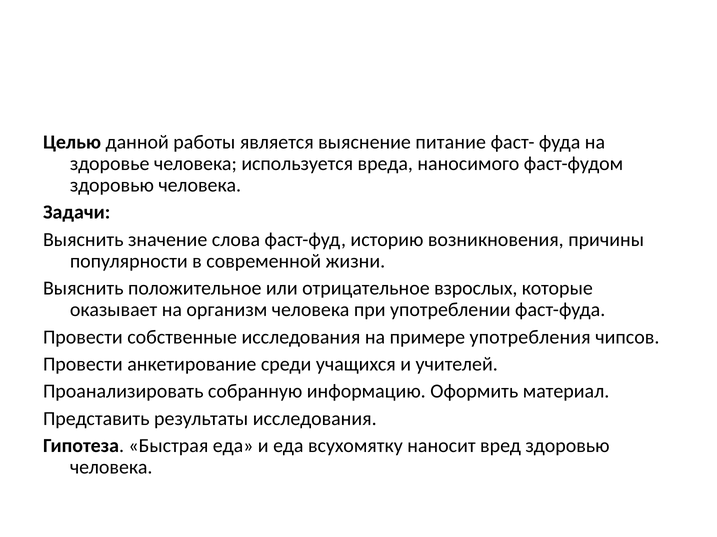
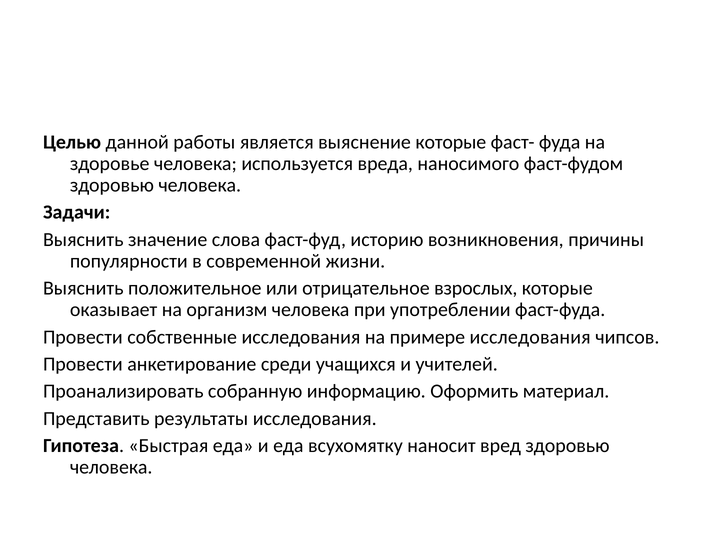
выяснение питание: питание -> которые (451, 142)
примере употребления: употребления -> исследования (530, 337)
